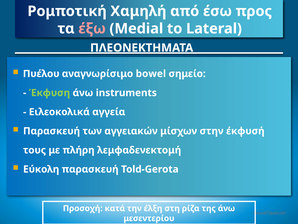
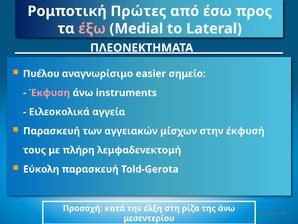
Χαμηλή: Χαμηλή -> Πρώτες (138, 11)
bowel: bowel -> easier (151, 74)
Έκφυση colour: light green -> pink (49, 93)
